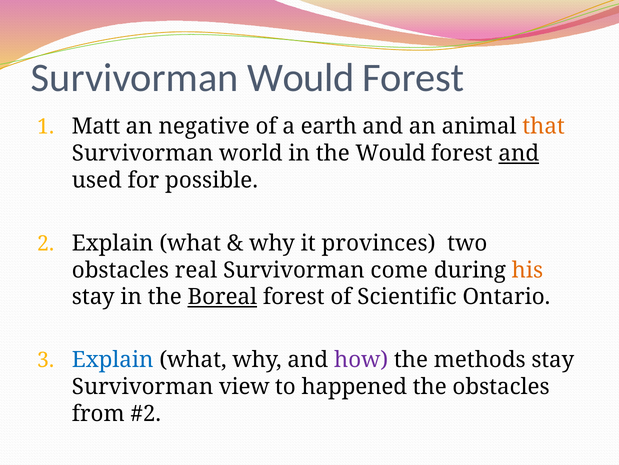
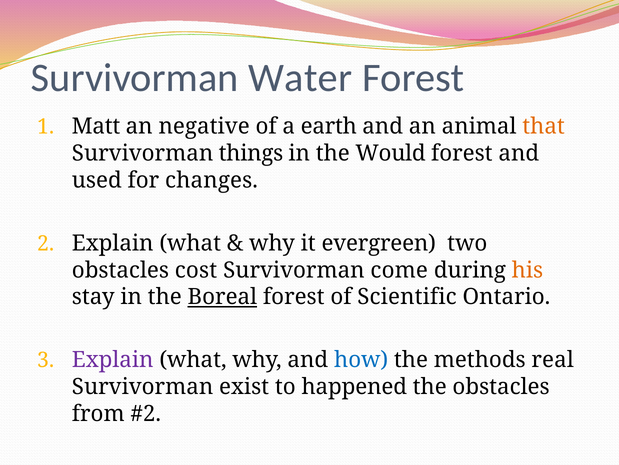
Survivorman Would: Would -> Water (300, 78)
world: world -> things (251, 153)
and underline: present -> none (519, 153)
possible: possible -> changes (212, 180)
provinces: provinces -> evergreen (379, 243)
real: real -> cost (196, 270)
Explain colour: blue -> purple (113, 359)
how colour: purple -> blue (361, 359)
methods stay: stay -> real (553, 359)
view: view -> exist (244, 386)
